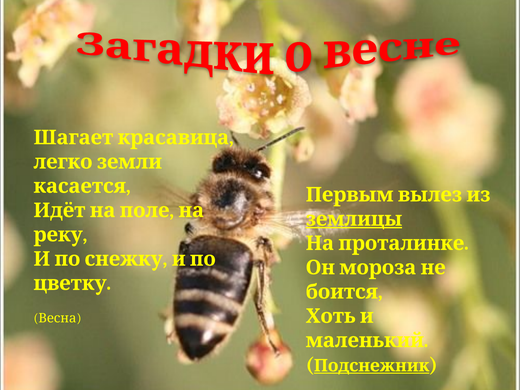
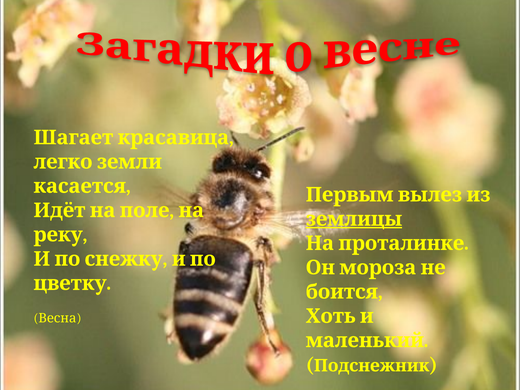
Подснежник underline: present -> none (372, 366)
